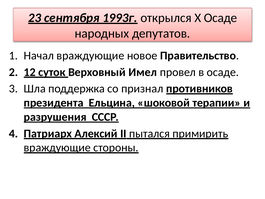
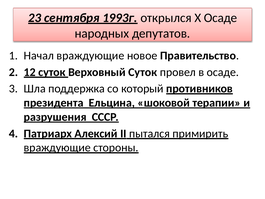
Верховный Имел: Имел -> Суток (143, 72)
признал: признал -> который (142, 89)
